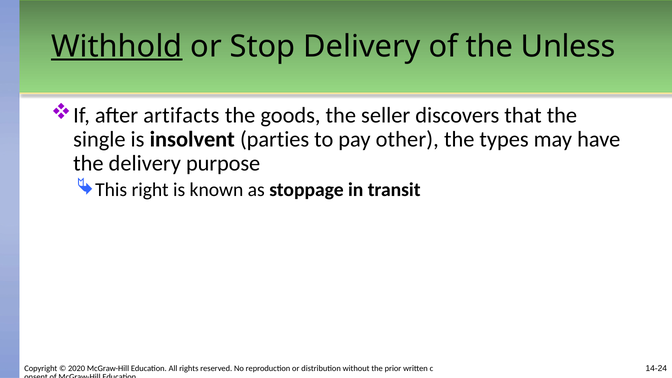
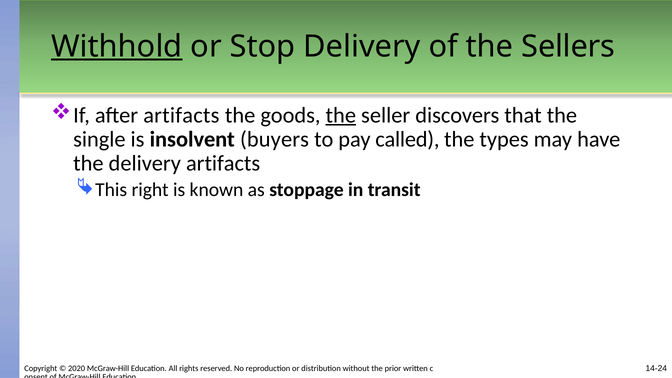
Unless: Unless -> Sellers (568, 46)
the underline: none -> present (341, 115)
parties: parties -> buyers (274, 139)
other: other -> called (407, 139)
delivery purpose: purpose -> artifacts (223, 164)
